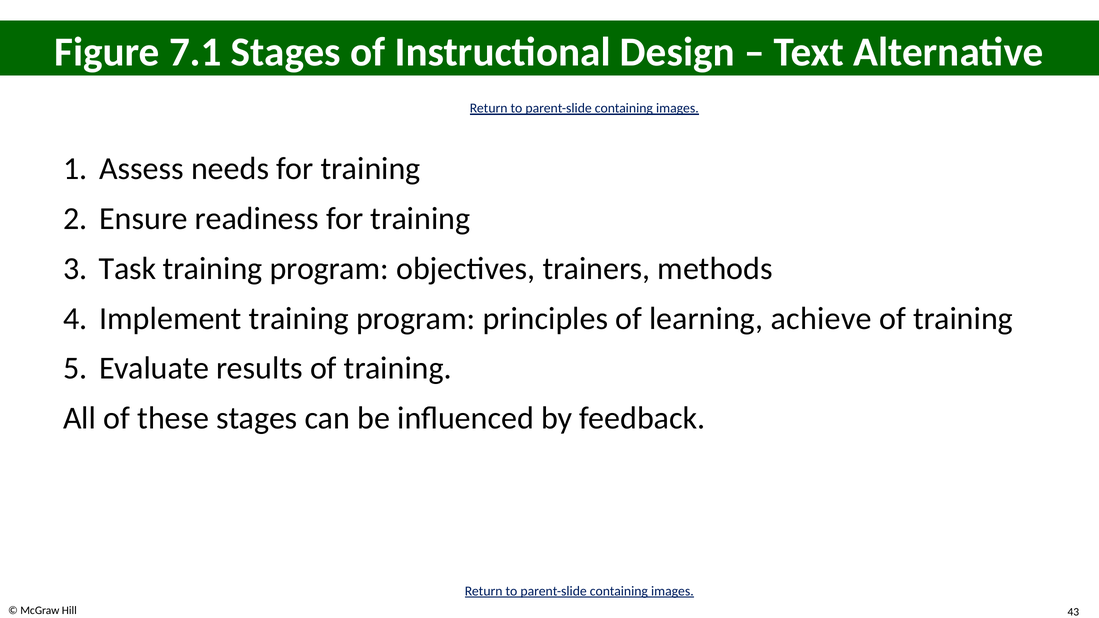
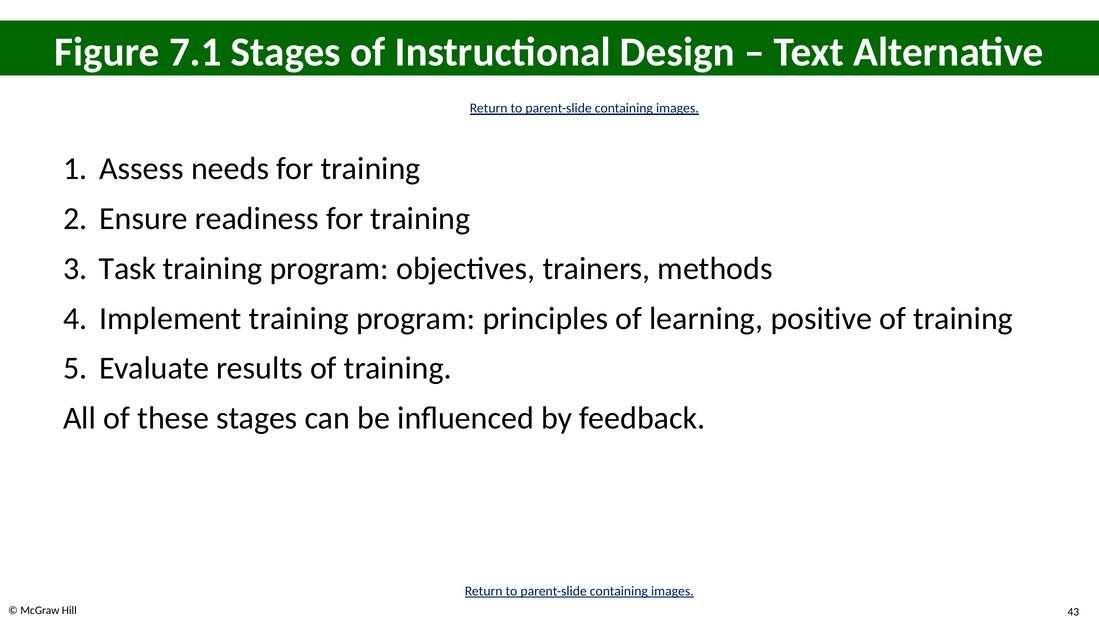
achieve: achieve -> positive (821, 319)
